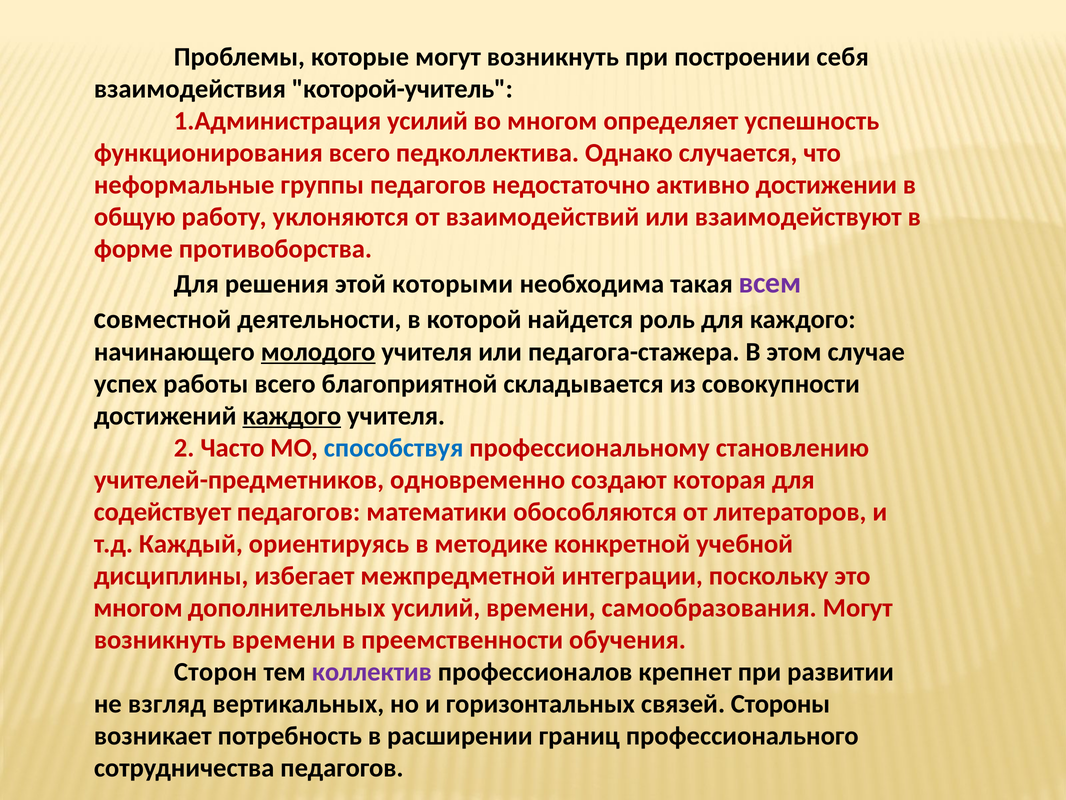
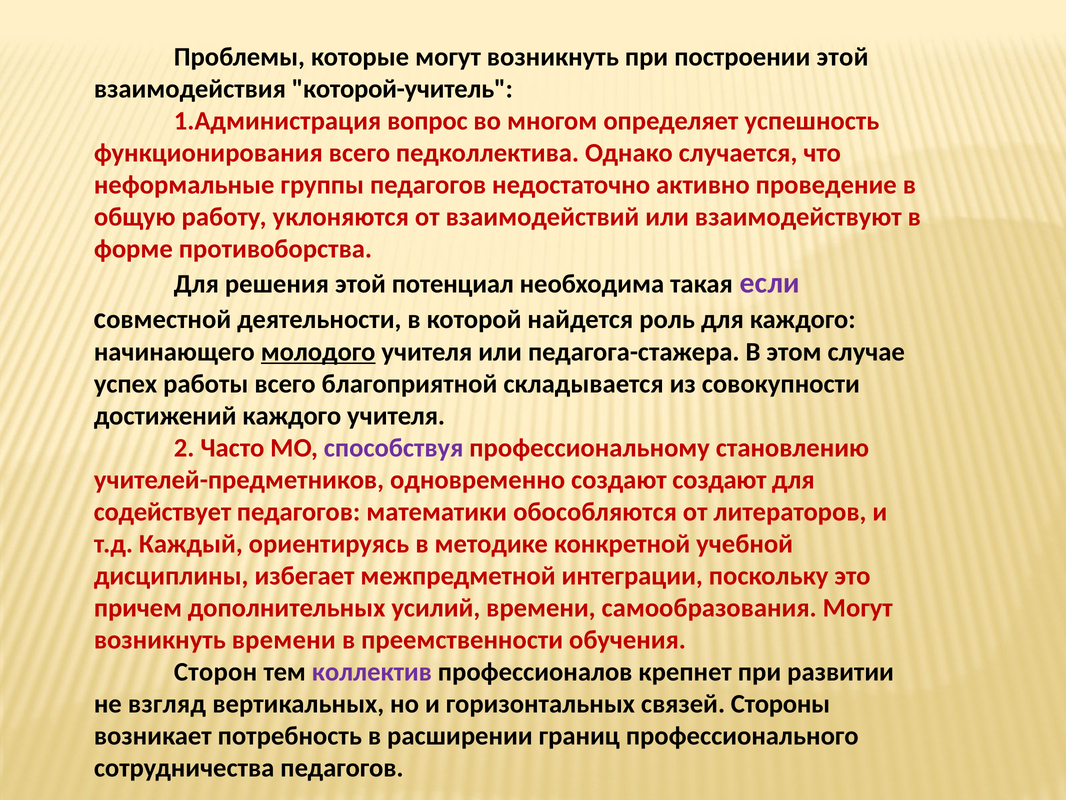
построении себя: себя -> этой (843, 57)
усилий: усилий -> вопрос (427, 121)
достижении: достижении -> проведение (826, 185)
которыми: которыми -> потенциал (453, 284)
всем: всем -> если (770, 283)
каждого underline: present -> none (292, 416)
способствуя colour: blue -> purple (394, 448)
создают которая: которая -> создают (719, 480)
многом: многом -> причем (138, 608)
